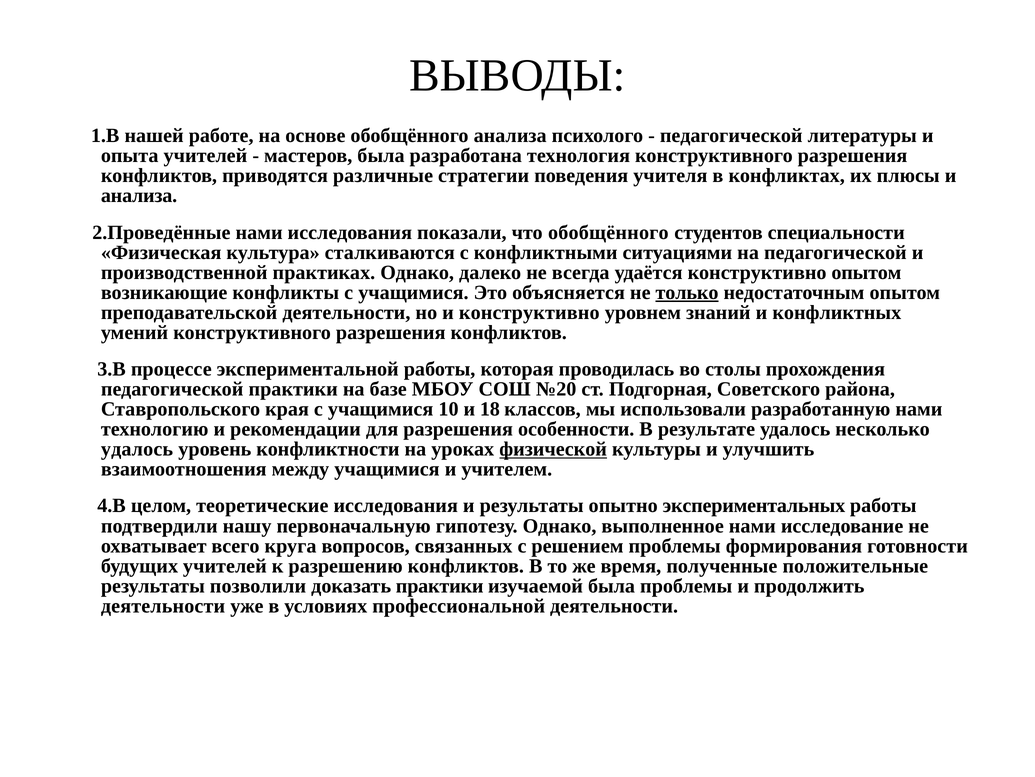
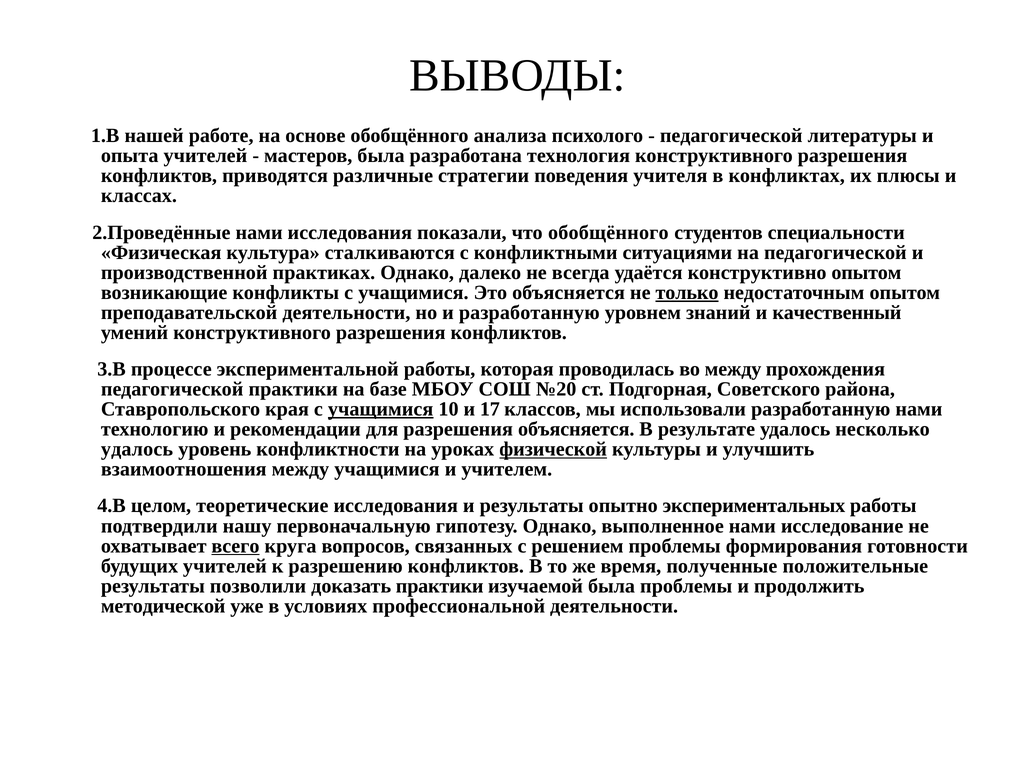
анализа: анализа -> классах (139, 196)
и конструктивно: конструктивно -> разработанную (529, 312)
конфликтных: конфликтных -> качественный (837, 312)
во столы: столы -> между (733, 369)
учащимися underline: none -> present (381, 409)
18: 18 -> 17 (490, 409)
разрешения особенности: особенности -> объясняется (576, 429)
всего underline: none -> present (235, 545)
деятельности: деятельности -> методической (163, 605)
